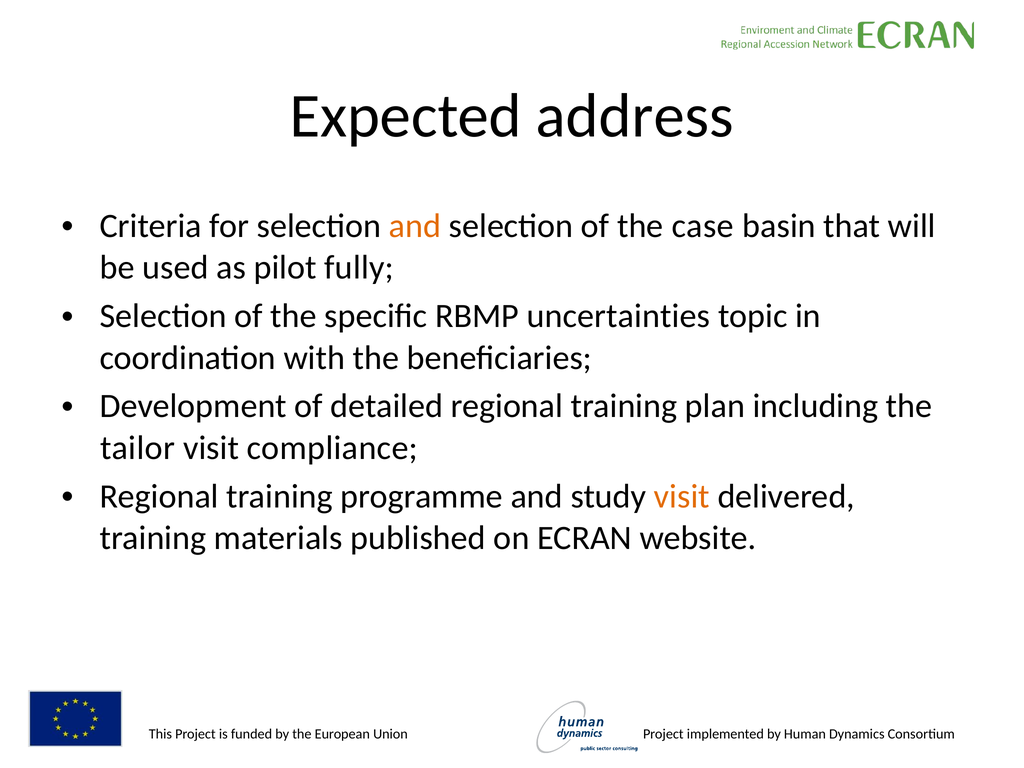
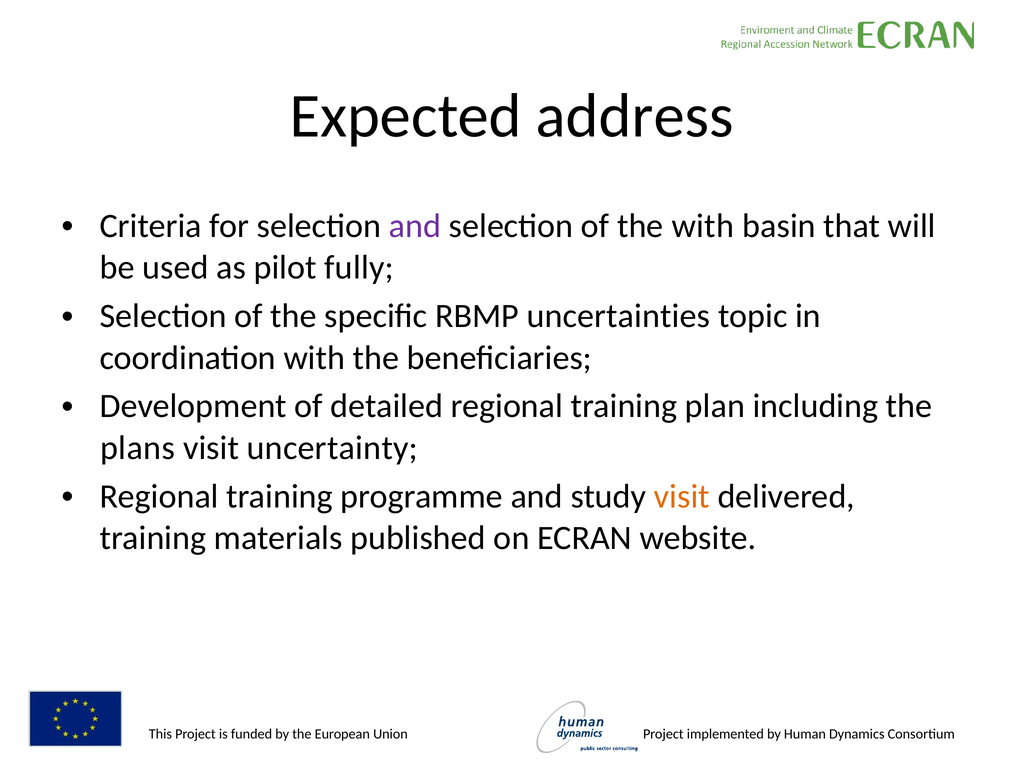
and colour: orange -> purple (415, 226)
the case: case -> with (703, 226)
tailor: tailor -> plans (138, 448)
compliance: compliance -> uncertainty (332, 448)
